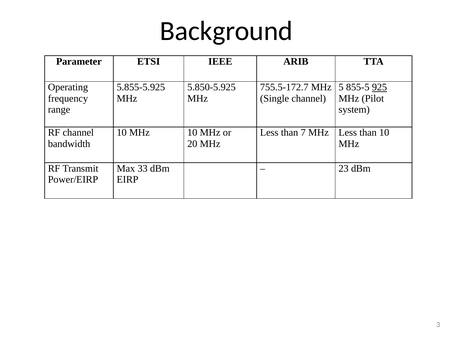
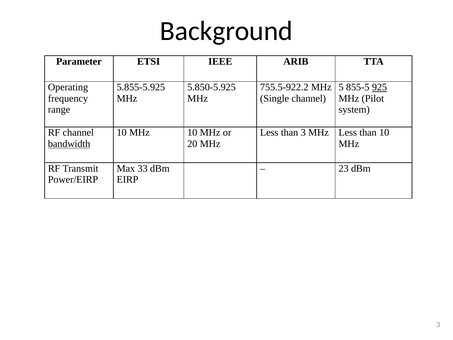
755.5-172.7: 755.5-172.7 -> 755.5-922.2 (284, 87)
than 7: 7 -> 3 (303, 133)
bandwidth underline: none -> present (69, 144)
